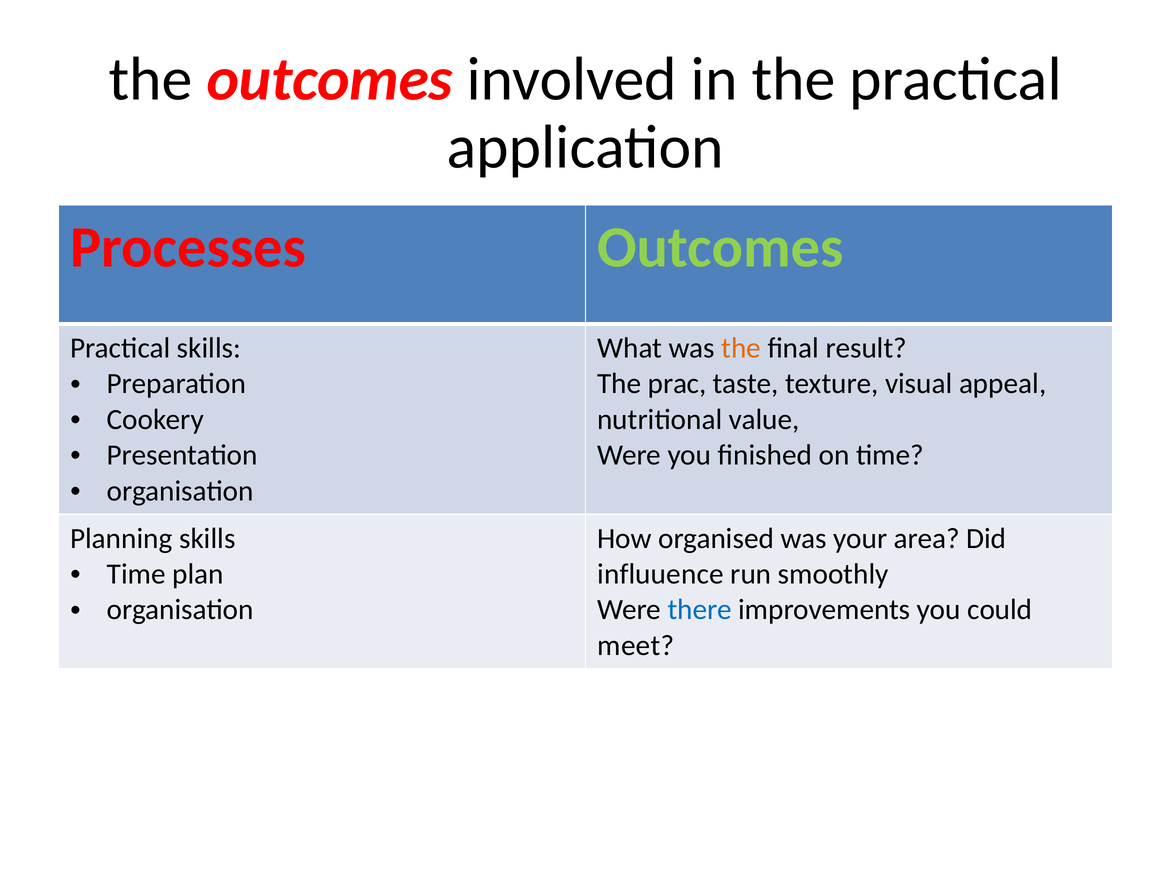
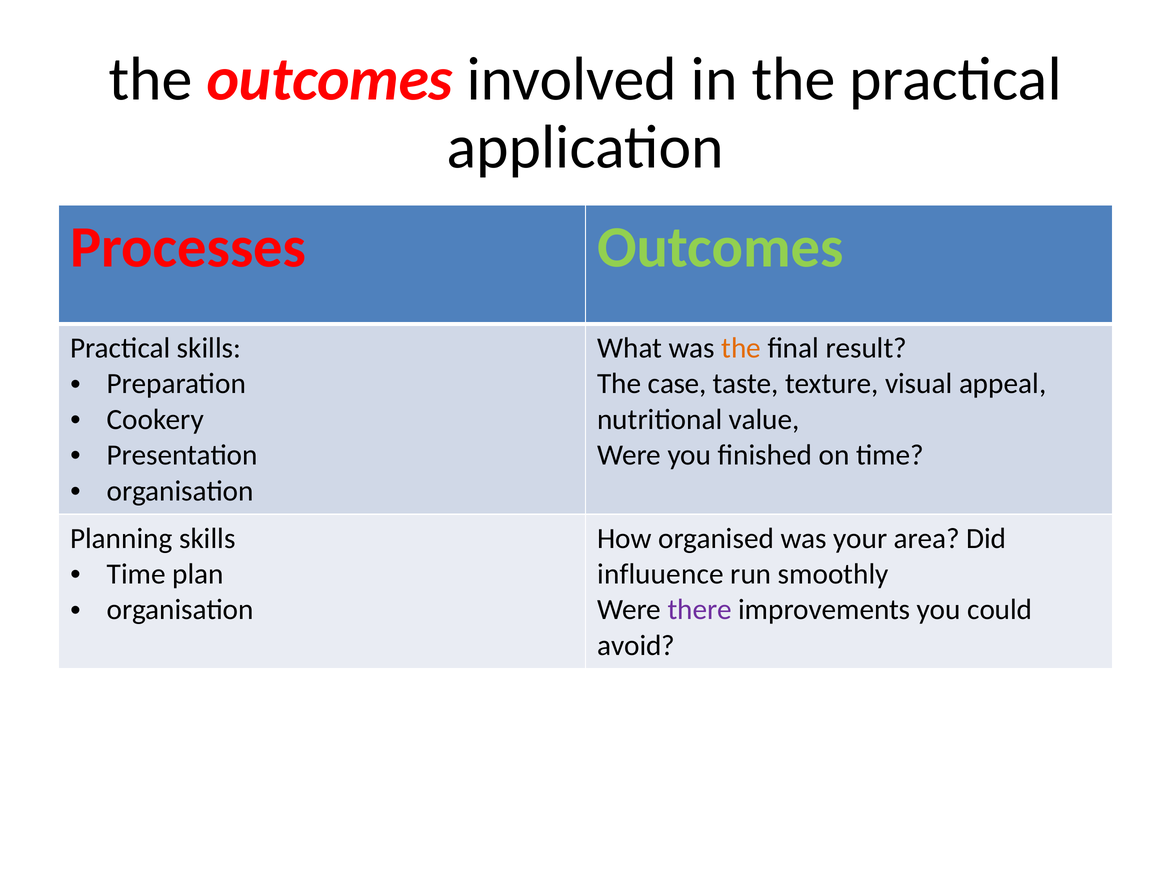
prac: prac -> case (677, 384)
there colour: blue -> purple (700, 610)
meet: meet -> avoid (636, 646)
